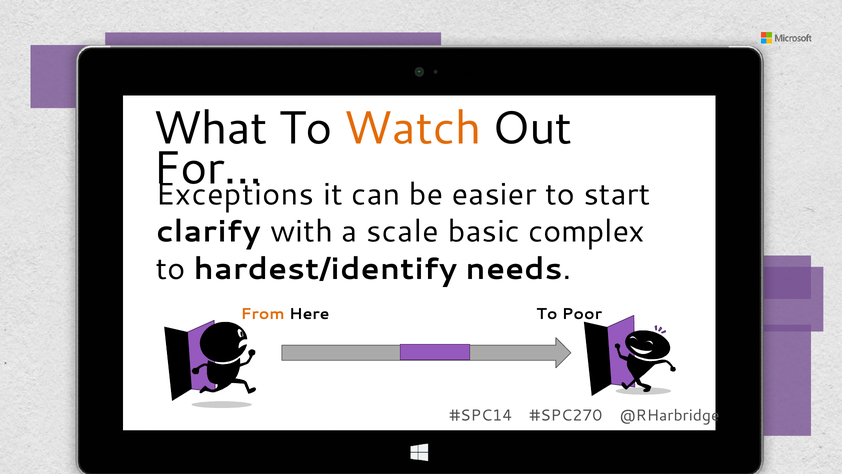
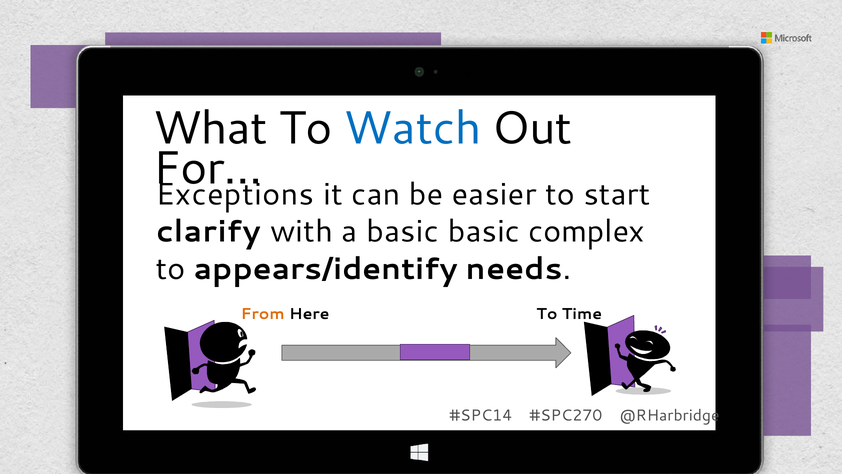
Watch colour: orange -> blue (413, 128)
a scale: scale -> basic (403, 231)
hardest/identify: hardest/identify -> appears/identify (326, 269)
Poor: Poor -> Time (582, 314)
